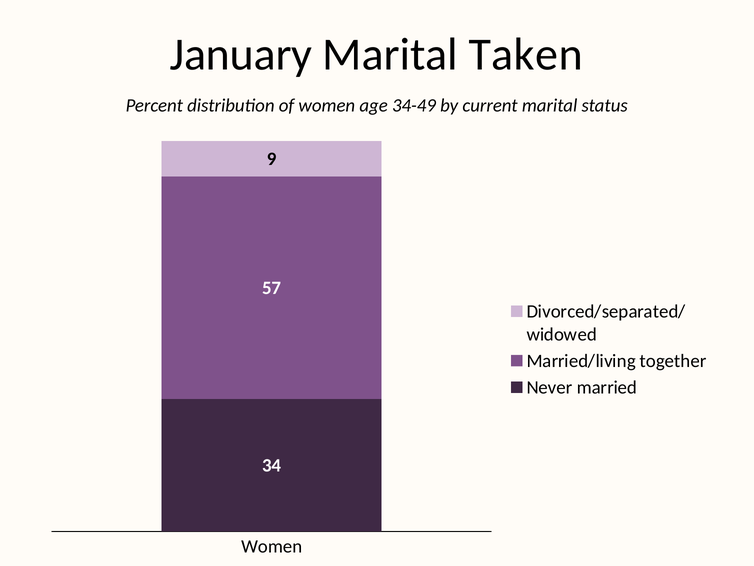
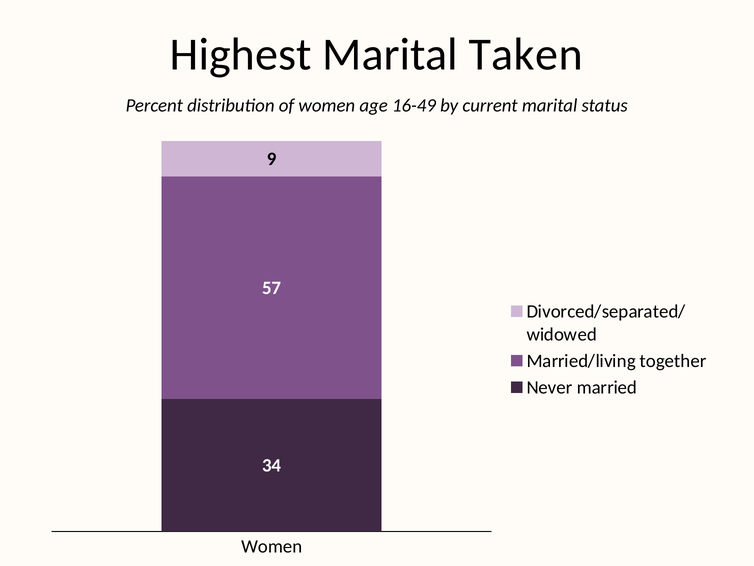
January: January -> Highest (241, 54)
34-49: 34-49 -> 16-49 (414, 105)
